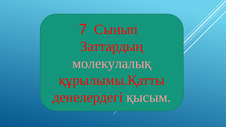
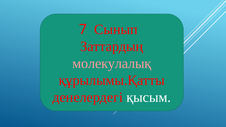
қысым colour: pink -> white (149, 97)
